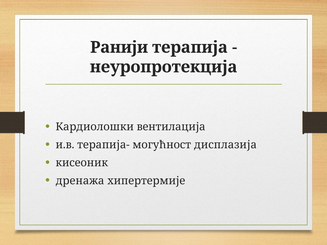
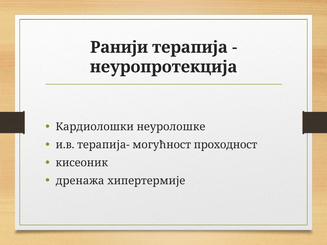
вентилација: вентилација -> неуролошке (171, 127)
дисплазија: дисплазија -> проходност (226, 145)
